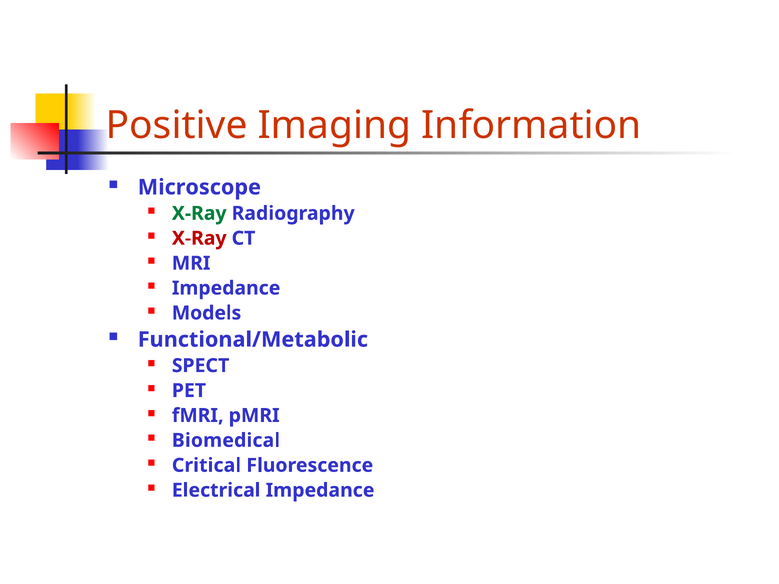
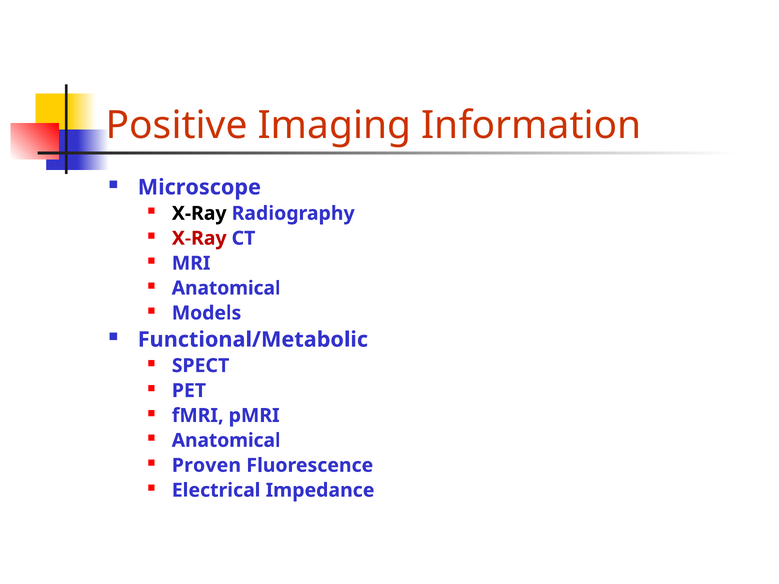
X-Ray colour: green -> black (199, 213)
Impedance: Impedance -> Anatomical (226, 288)
Biomedical: Biomedical -> Anatomical (226, 441)
Critical: Critical -> Proven (206, 466)
